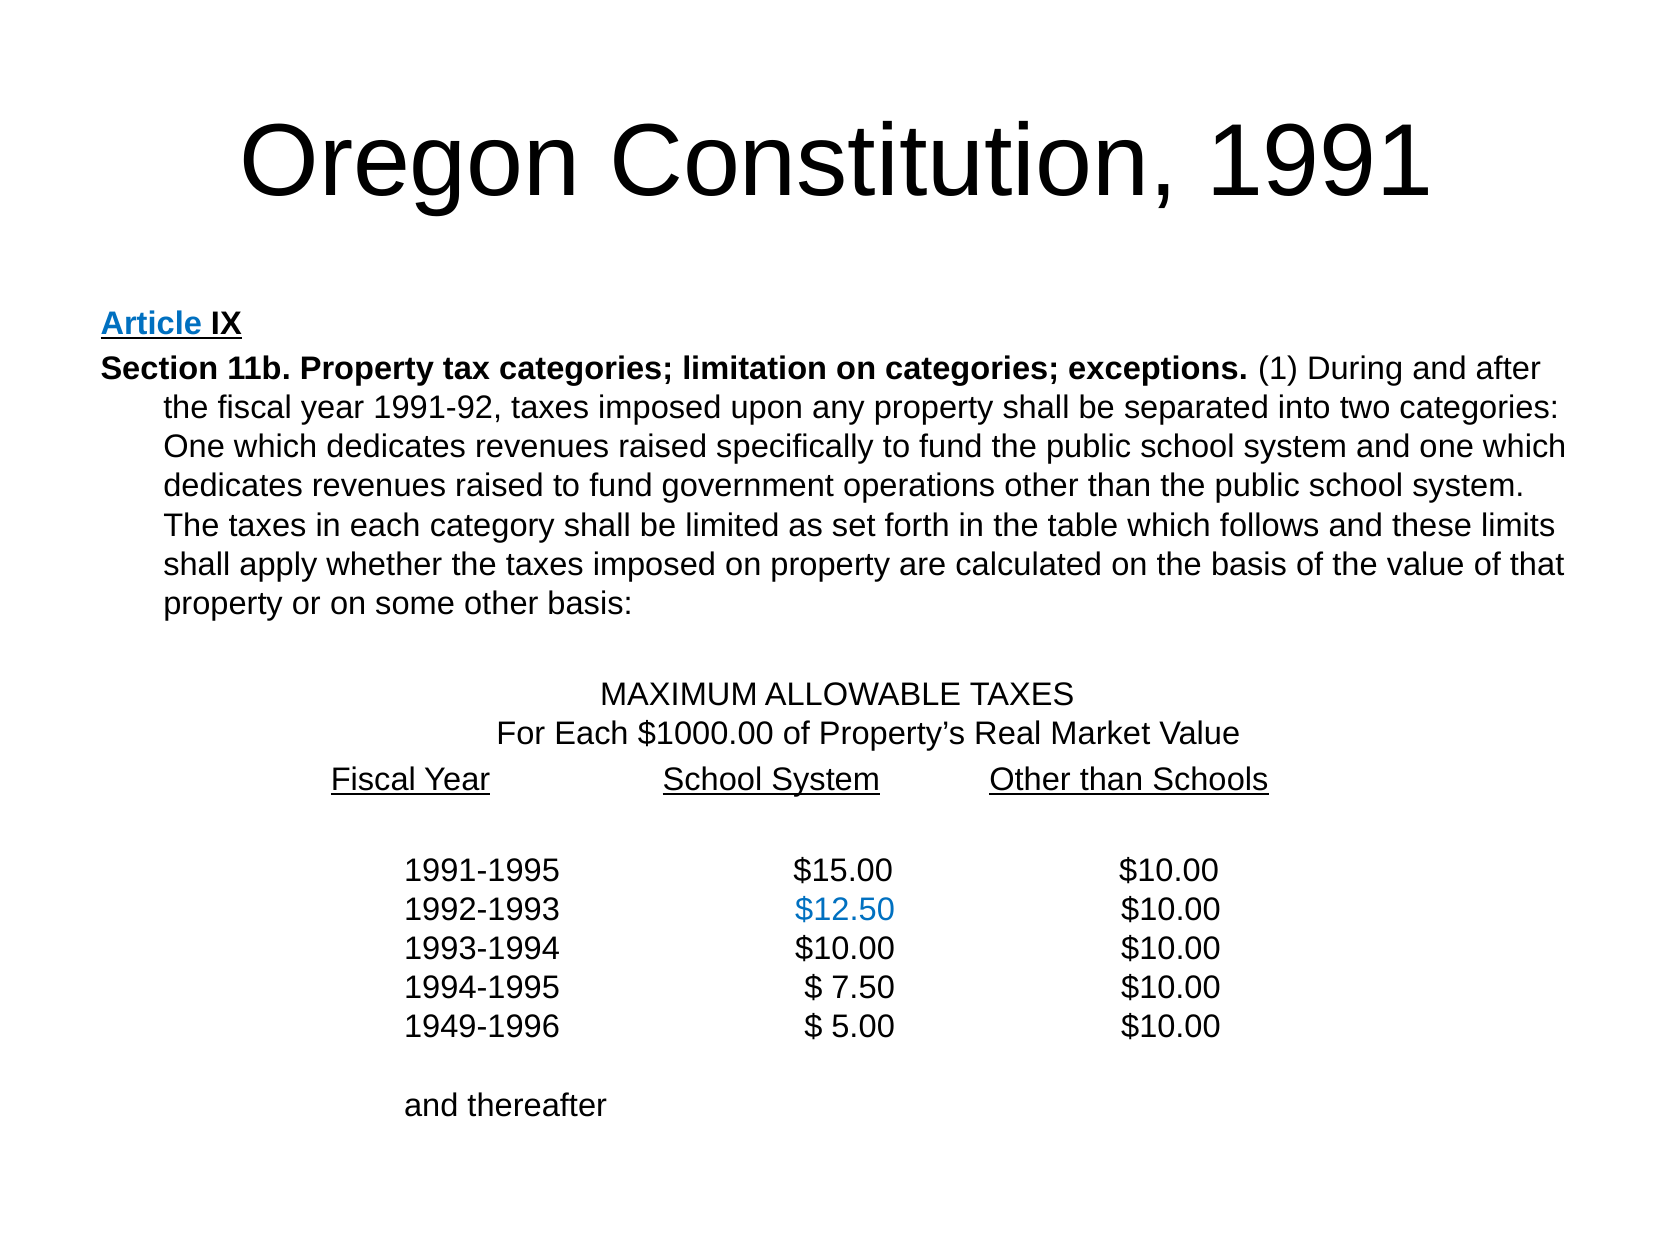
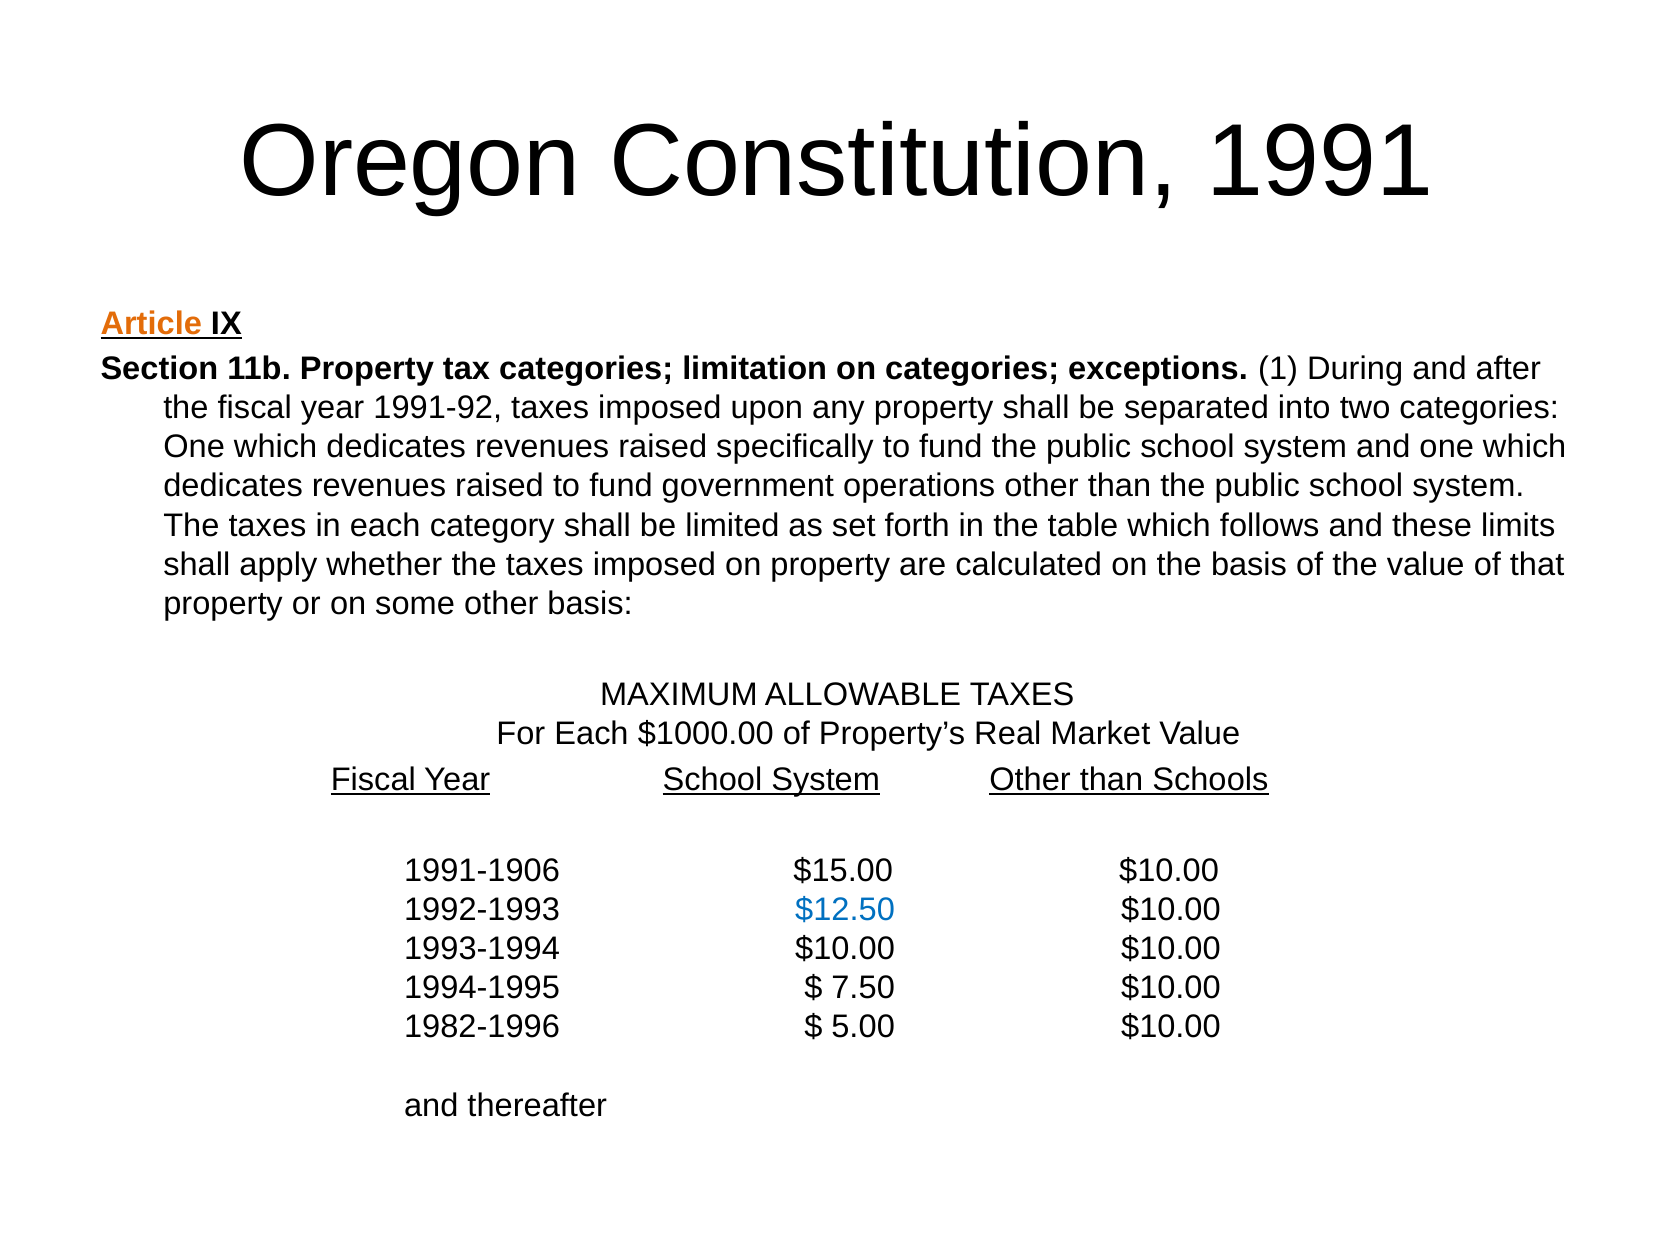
Article colour: blue -> orange (151, 323)
1991-1995: 1991-1995 -> 1991-1906 (482, 871)
1949-1996: 1949-1996 -> 1982-1996 (482, 1027)
